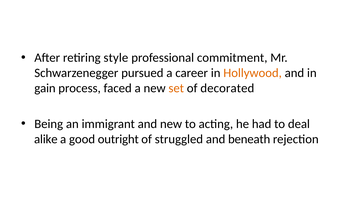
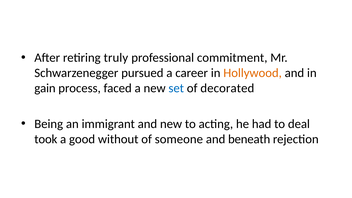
style: style -> truly (116, 58)
set colour: orange -> blue (176, 88)
alike: alike -> took (46, 139)
outright: outright -> without (118, 139)
struggled: struggled -> someone (179, 139)
